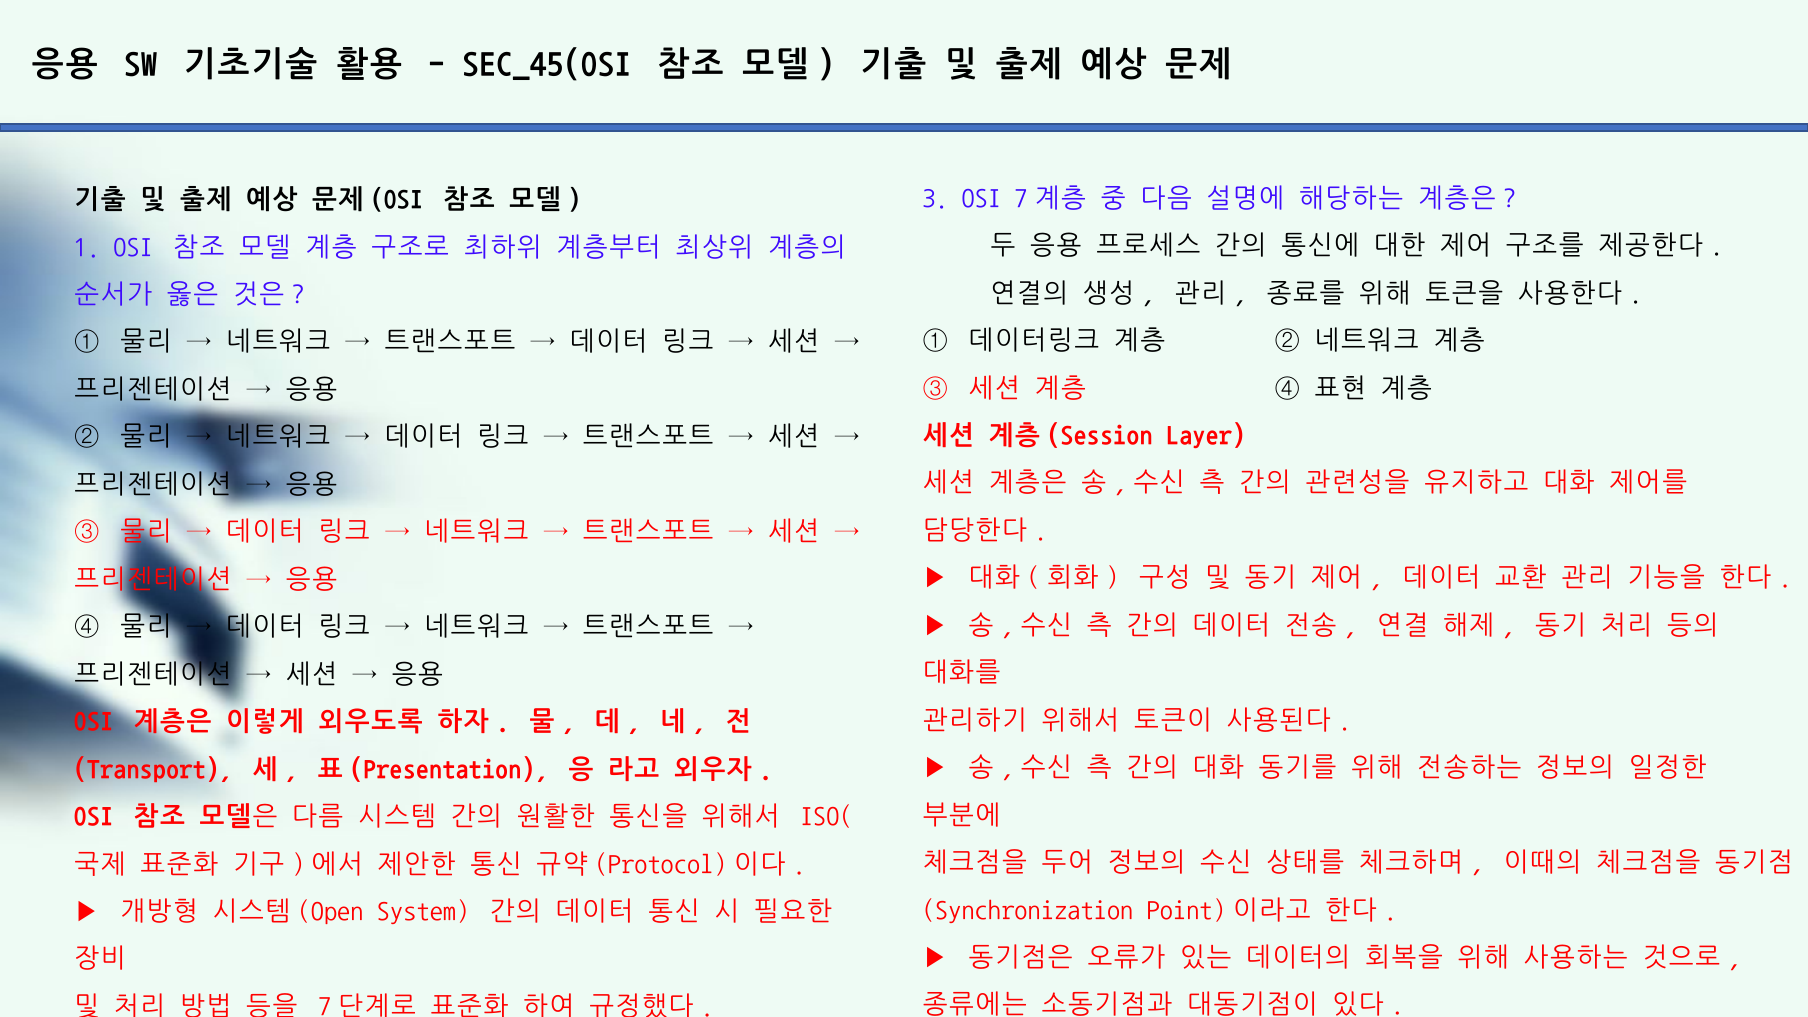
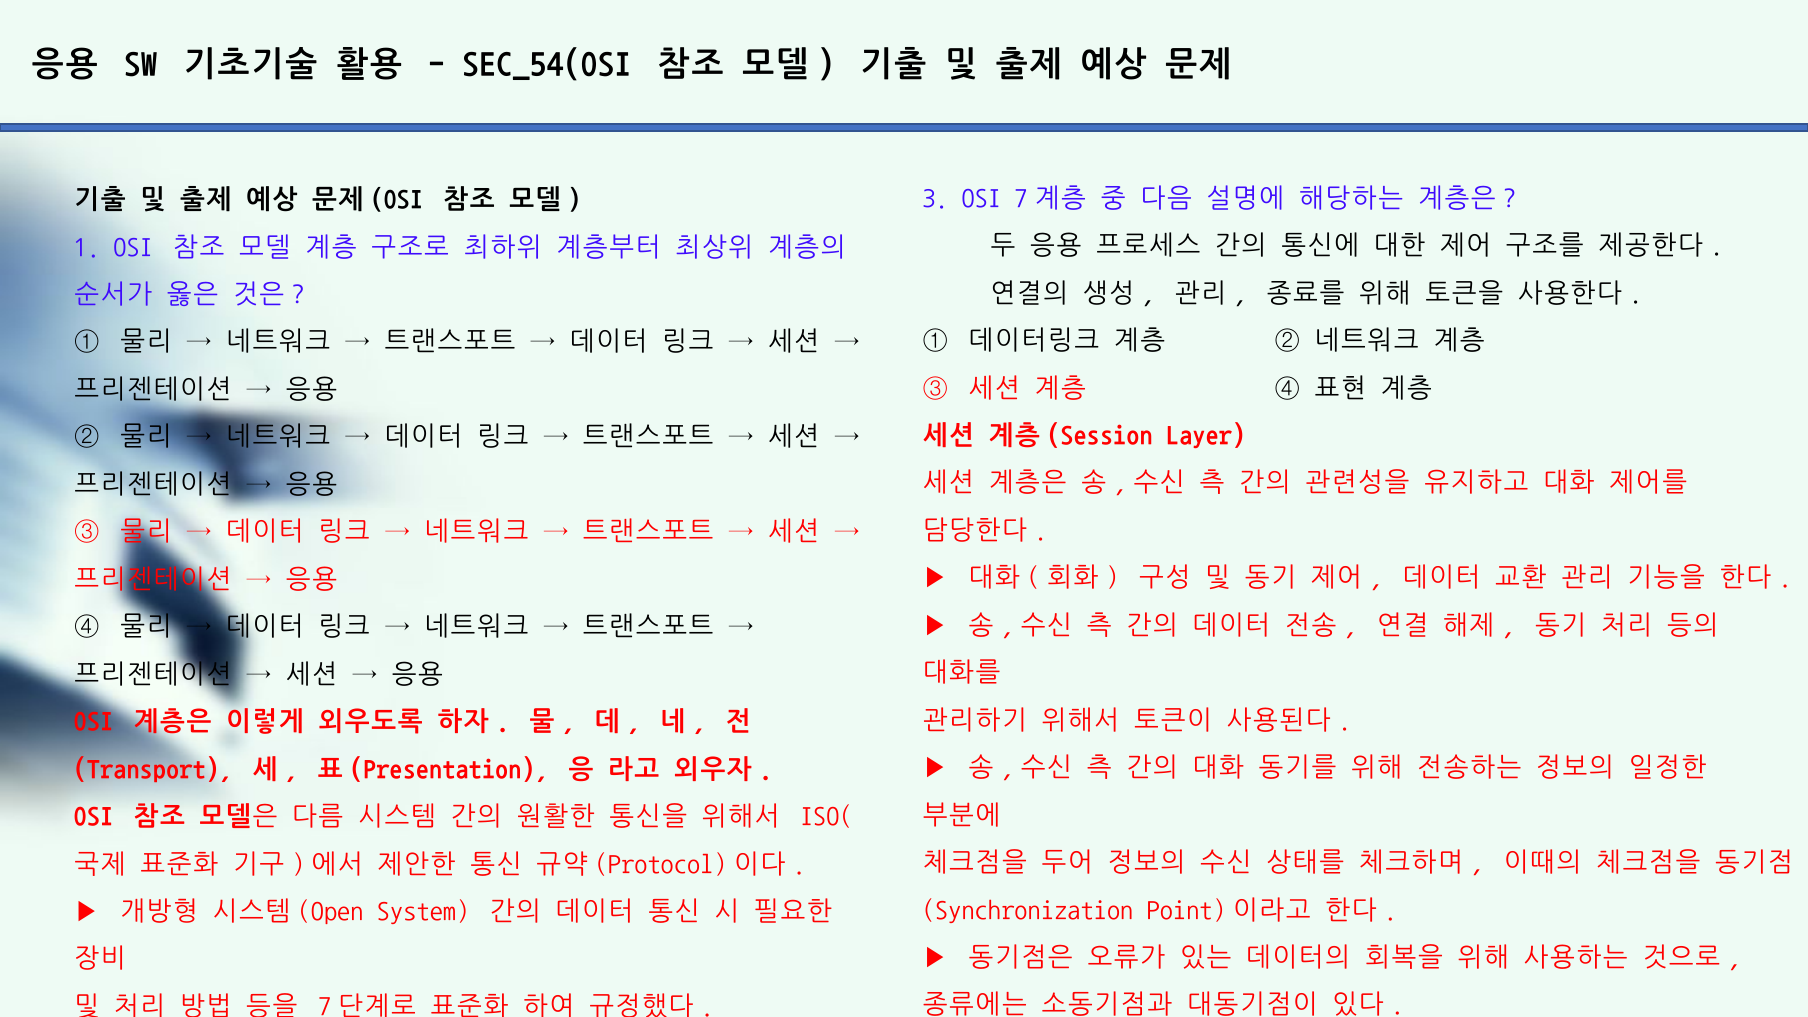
SEC_45(OSI: SEC_45(OSI -> SEC_54(OSI (547, 63)
